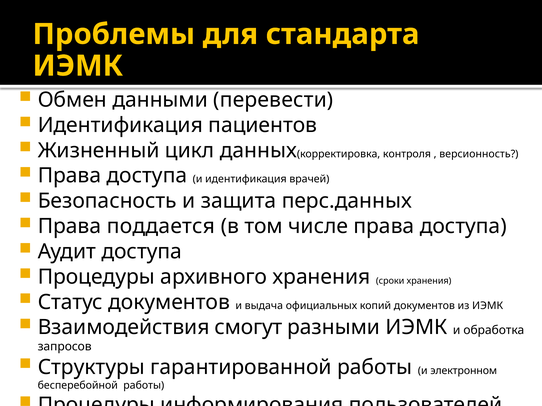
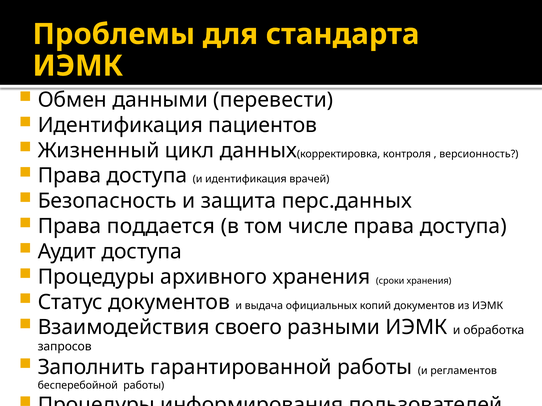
смогут: смогут -> своего (248, 328)
Структуры: Структуры -> Заполнить (91, 368)
электронном: электронном -> регламентов (464, 371)
